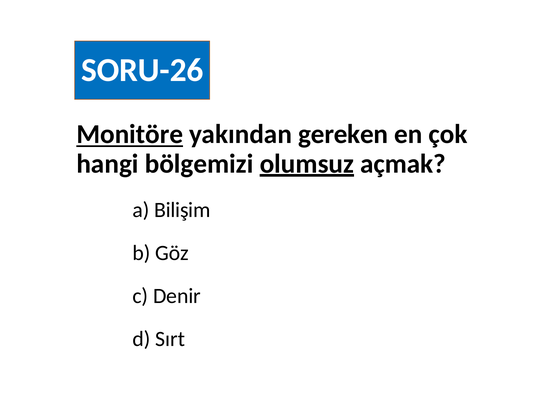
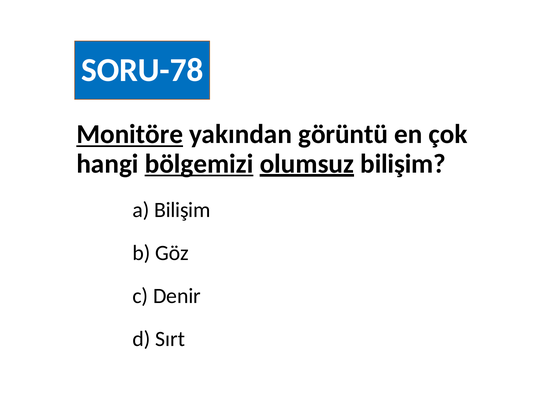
SORU-26: SORU-26 -> SORU-78 (142, 70)
gereken: gereken -> görüntü (343, 134)
bölgemizi underline: none -> present (199, 164)
açmak: açmak -> bilişim (403, 164)
